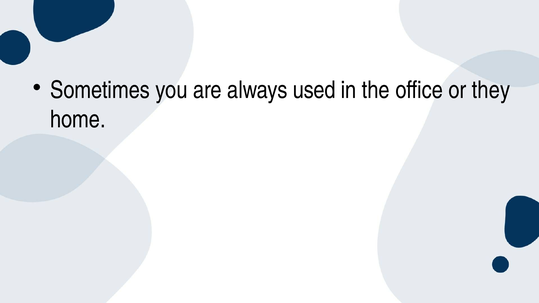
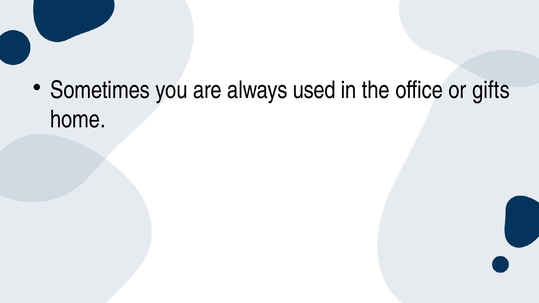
they: they -> gifts (491, 90)
